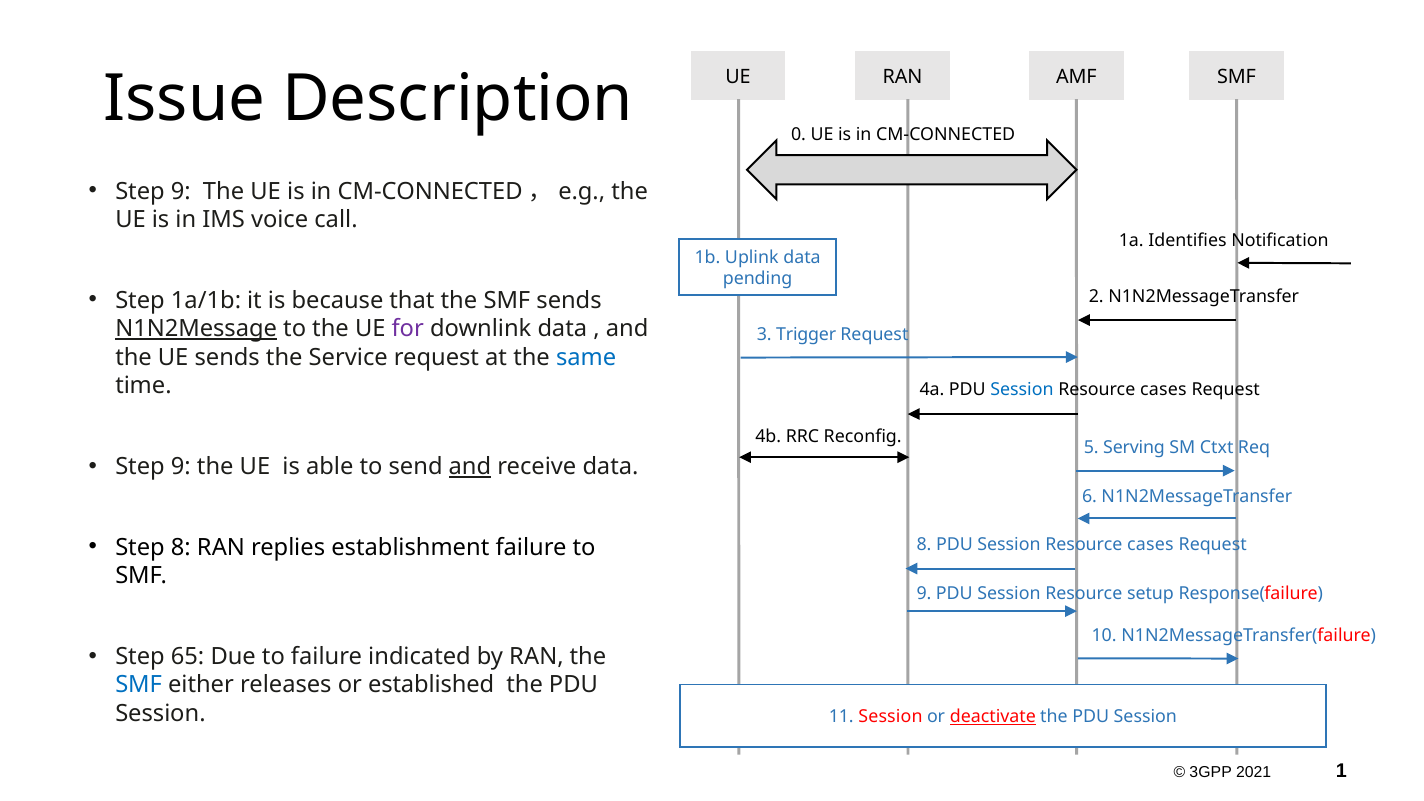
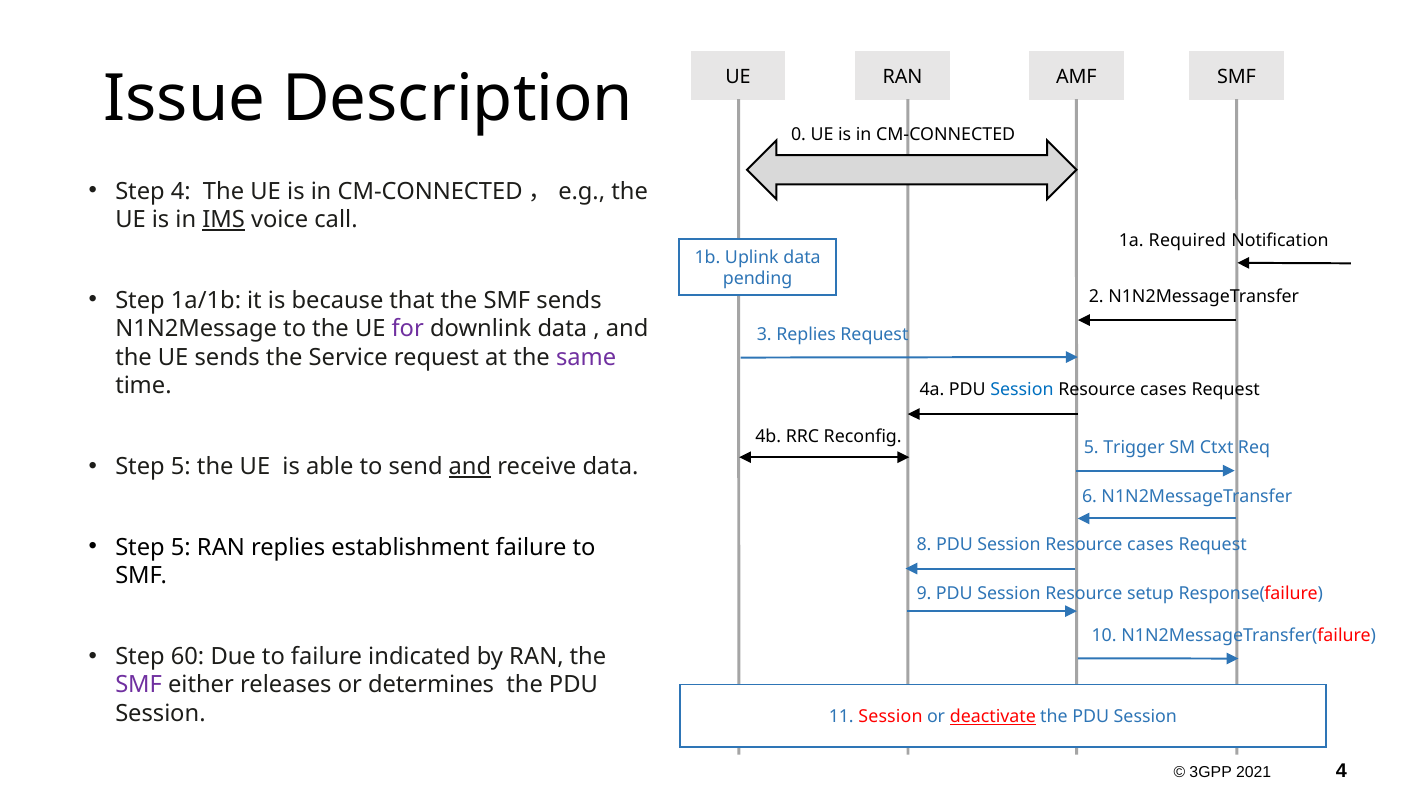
9: 9 -> 4 (181, 191)
IMS underline: none -> present (224, 220)
Identifies: Identifies -> Required (1187, 240)
N1N2Message underline: present -> none (196, 329)
3 Trigger: Trigger -> Replies (806, 334)
same colour: blue -> purple (586, 357)
Serving: Serving -> Trigger (1134, 448)
9: 9 -> 5 (181, 467)
8: 8 -> 5 (181, 547)
65: 65 -> 60 (188, 657)
SMF colour: blue -> purple (139, 685)
established: established -> determines (431, 685)
1: 1 -> 4 (1341, 771)
